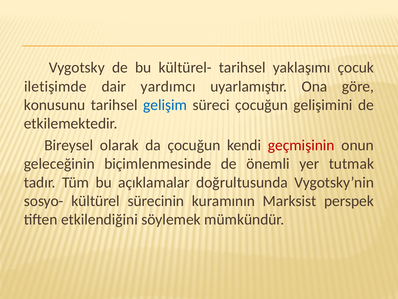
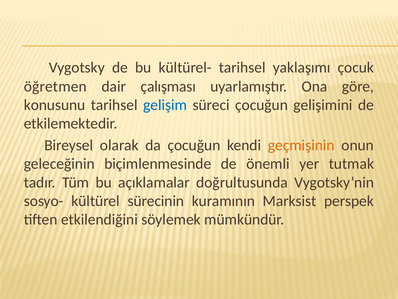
iletişimde: iletişimde -> öğretmen (55, 86)
yardımcı: yardımcı -> çalışması (168, 86)
geçmişinin colour: red -> orange (301, 145)
